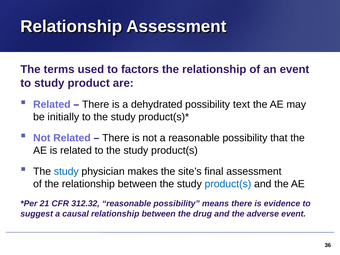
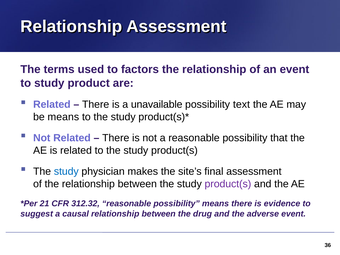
dehydrated: dehydrated -> unavailable (157, 105)
be initially: initially -> means (63, 117)
product(s colour: blue -> purple (228, 184)
